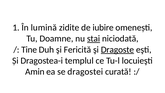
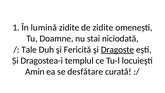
de iubire: iubire -> zidite (103, 28)
stai underline: present -> none (94, 39)
Tine: Tine -> Tale (29, 50)
dragostei: dragostei -> desfătare (85, 72)
